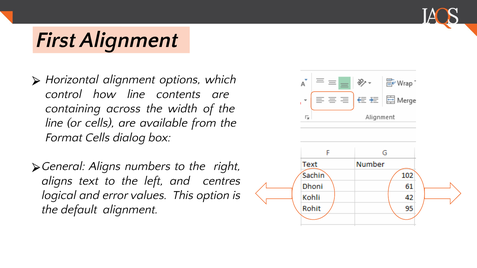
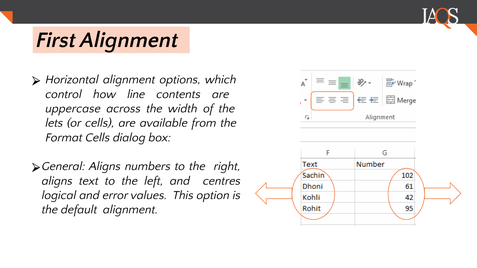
containing: containing -> uppercase (73, 109)
line: line -> lets (54, 123)
